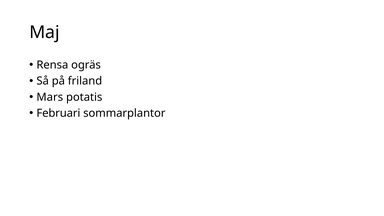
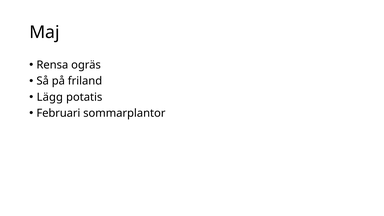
Mars: Mars -> Lägg (50, 97)
